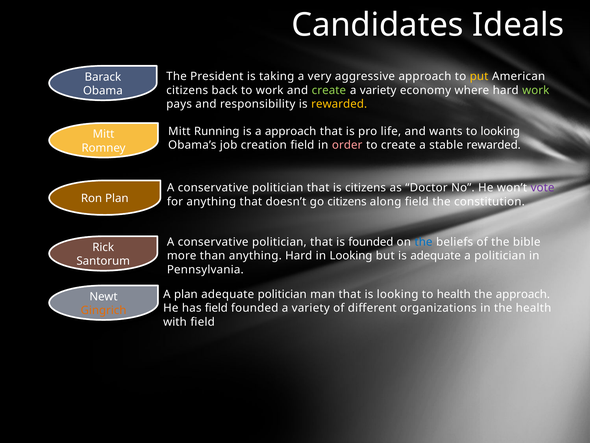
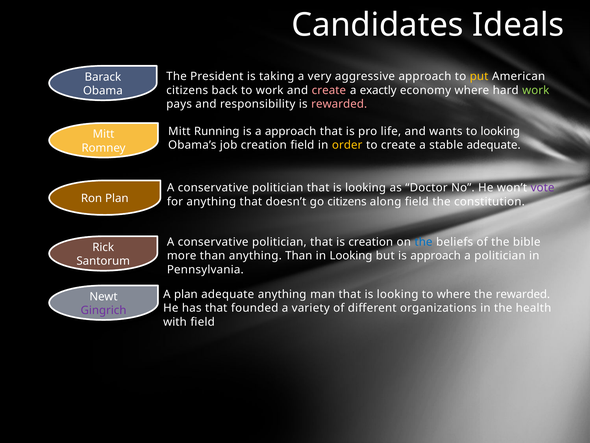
create colour: light green -> pink (329, 90)
variety: variety -> exactly (378, 90)
rewarded colour: yellow -> pink (339, 104)
order colour: pink -> yellow (347, 145)
stable rewarded: rewarded -> adequate (494, 145)
politician that is citizens: citizens -> looking (366, 188)
is founded: founded -> creation (371, 242)
anything Hard: Hard -> Than (299, 256)
is adequate: adequate -> approach (436, 256)
adequate politician: politician -> anything (282, 294)
to health: health -> where (454, 294)
the approach: approach -> rewarded (523, 294)
has field: field -> that (216, 308)
Gingrich colour: orange -> purple (104, 310)
